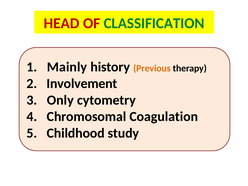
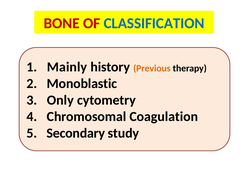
HEAD: HEAD -> BONE (62, 23)
CLASSIFICATION colour: green -> blue (154, 23)
Involvement: Involvement -> Monoblastic (82, 84)
Childhood: Childhood -> Secondary (76, 133)
